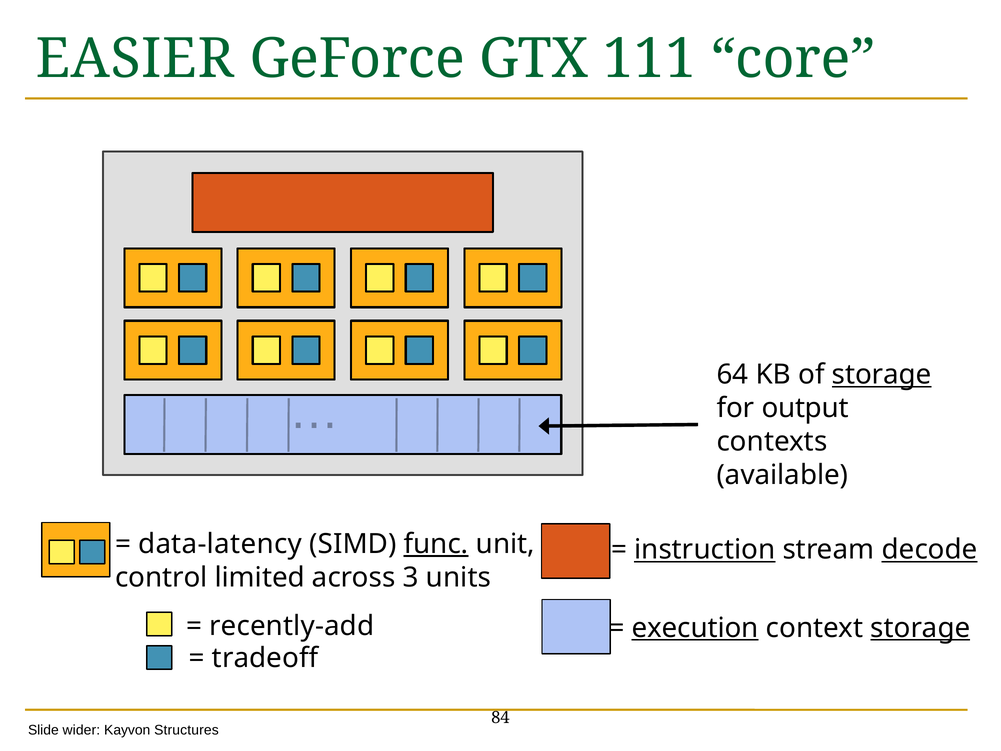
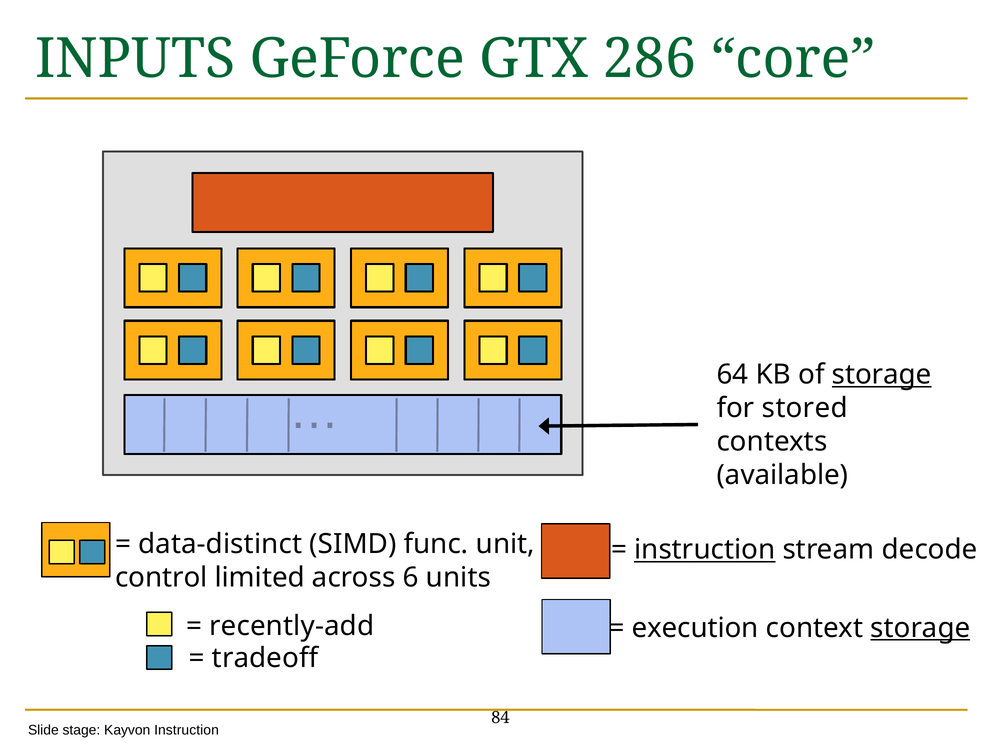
EASIER: EASIER -> INPUTS (135, 59)
111: 111 -> 286 (649, 59)
output: output -> stored (805, 408)
data-latency: data-latency -> data-distinct (220, 544)
func underline: present -> none (436, 544)
decode underline: present -> none (930, 550)
3: 3 -> 6 (411, 577)
execution underline: present -> none (695, 628)
wider: wider -> stage (81, 730)
Kayvon Structures: Structures -> Instruction (187, 730)
